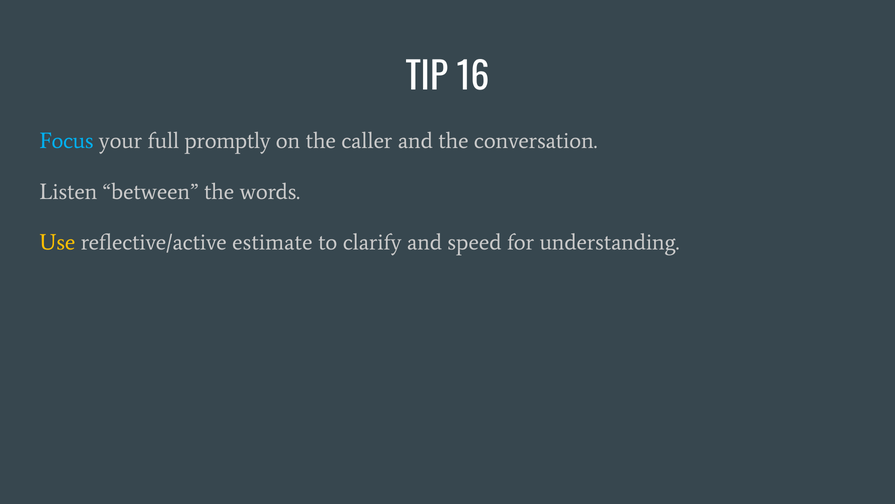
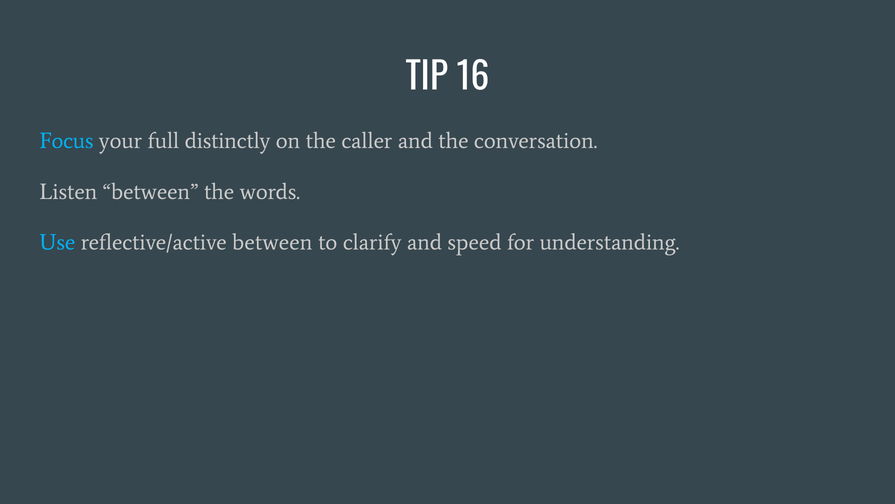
promptly: promptly -> distinctly (228, 141)
Use colour: yellow -> light blue (57, 242)
reflective/active estimate: estimate -> between (272, 242)
